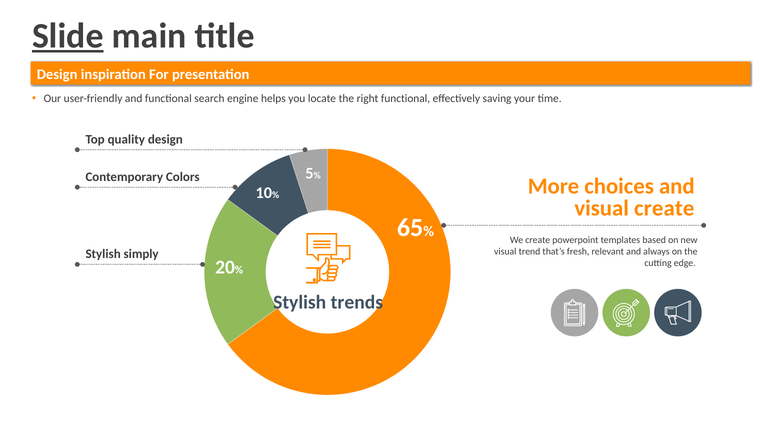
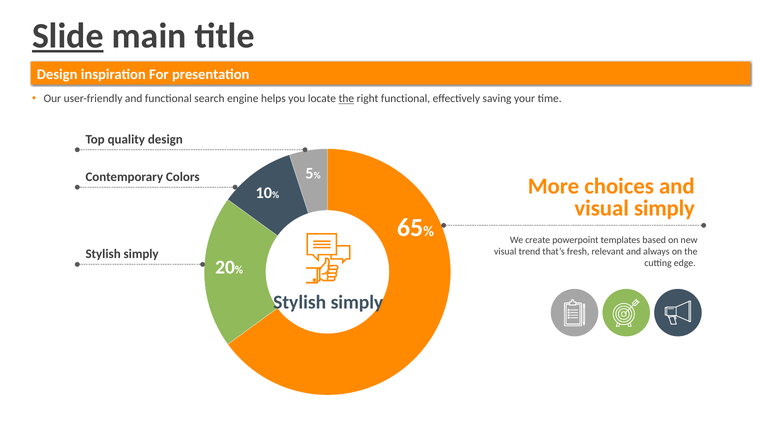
the underline: none -> present (346, 99)
visual create: create -> simply (664, 208)
trends: trends -> simply (357, 303)
